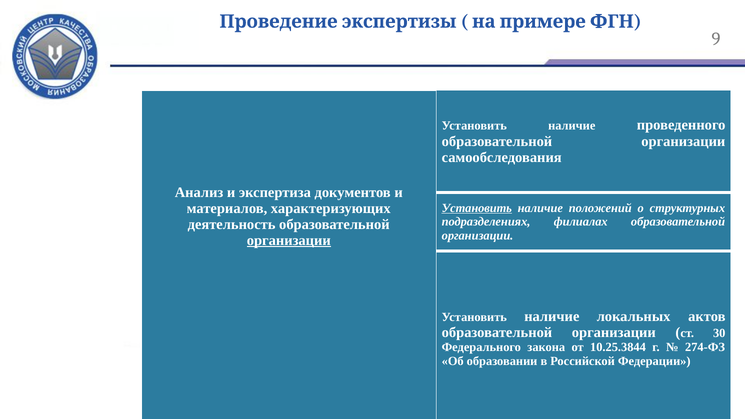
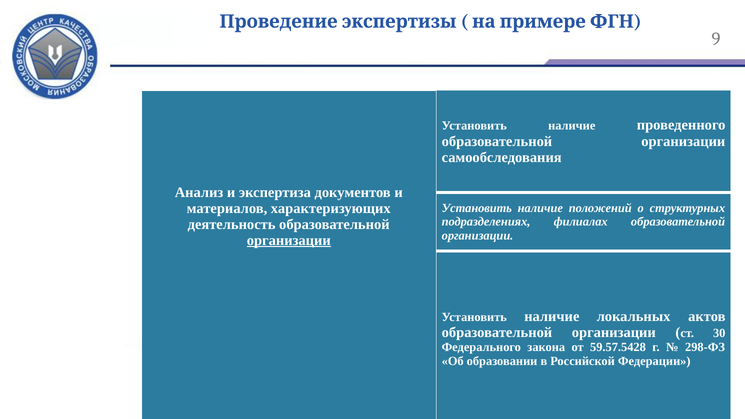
Установить underline: present -> none (477, 208)
10.25.3844: 10.25.3844 -> 59.57.5428 (618, 347)
274-ФЗ: 274-ФЗ -> 298-ФЗ (705, 347)
